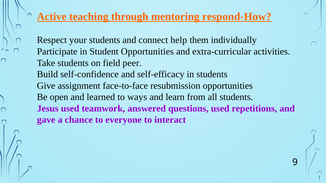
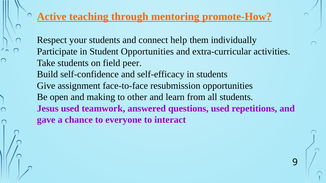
respond-How: respond-How -> promote-How (237, 17)
learned: learned -> making (101, 97)
ways: ways -> other (137, 97)
